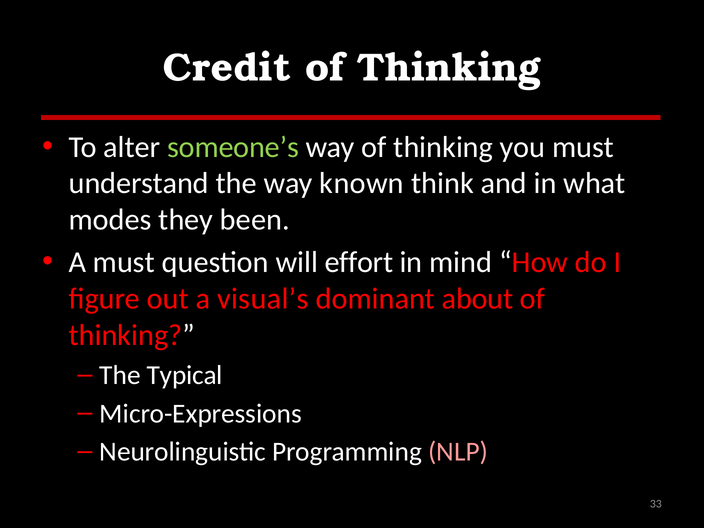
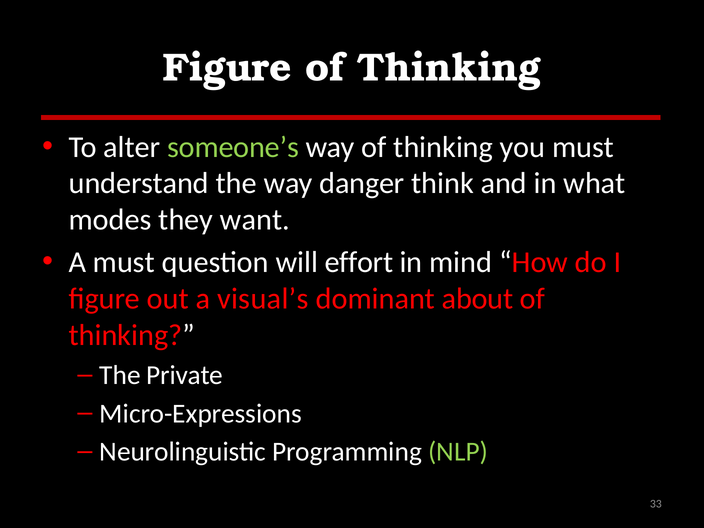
Credit: Credit -> Figure (227, 68)
known: known -> danger (362, 183)
been: been -> want (255, 220)
Typical: Typical -> Private (185, 375)
NLP colour: pink -> light green (458, 452)
